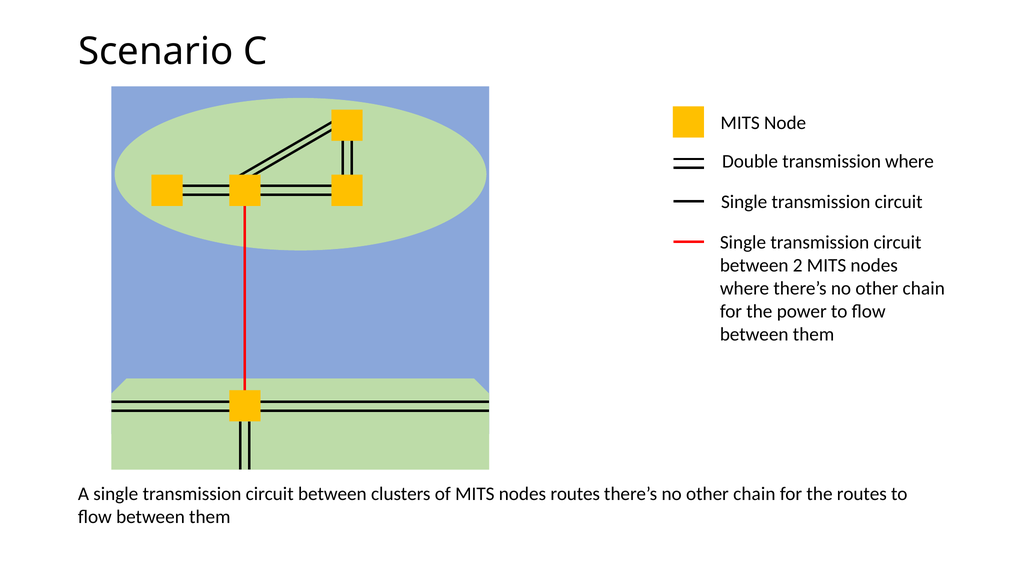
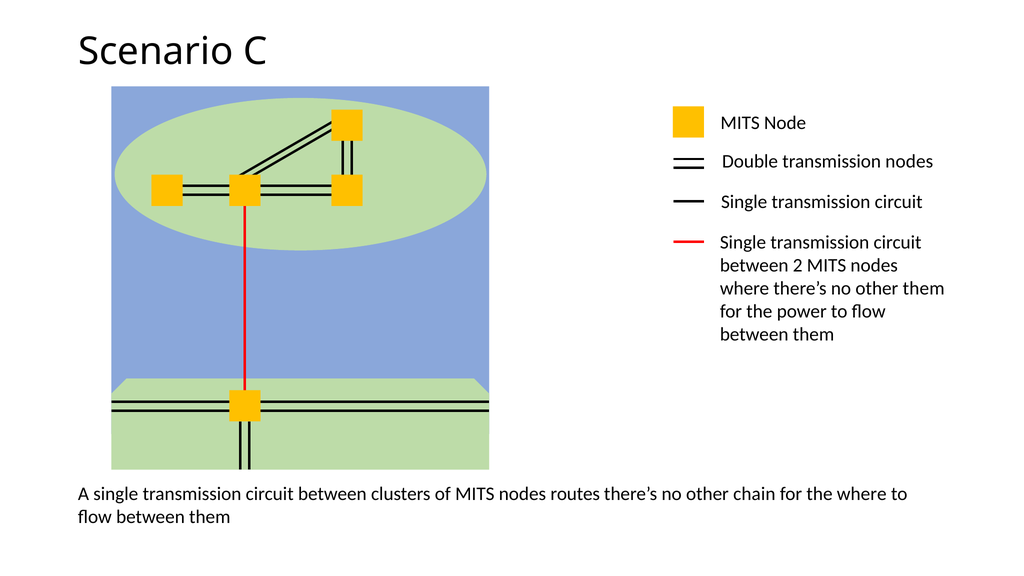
transmission where: where -> nodes (909, 161)
chain: chain -> them (924, 289)
the routes: routes -> where (862, 494)
